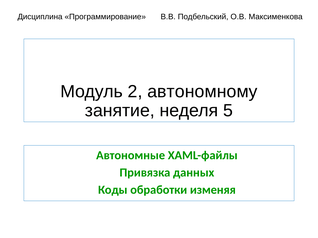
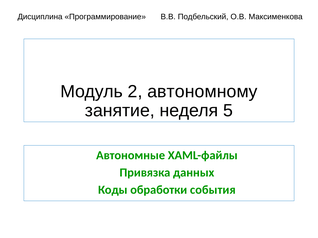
изменяя: изменяя -> события (213, 190)
